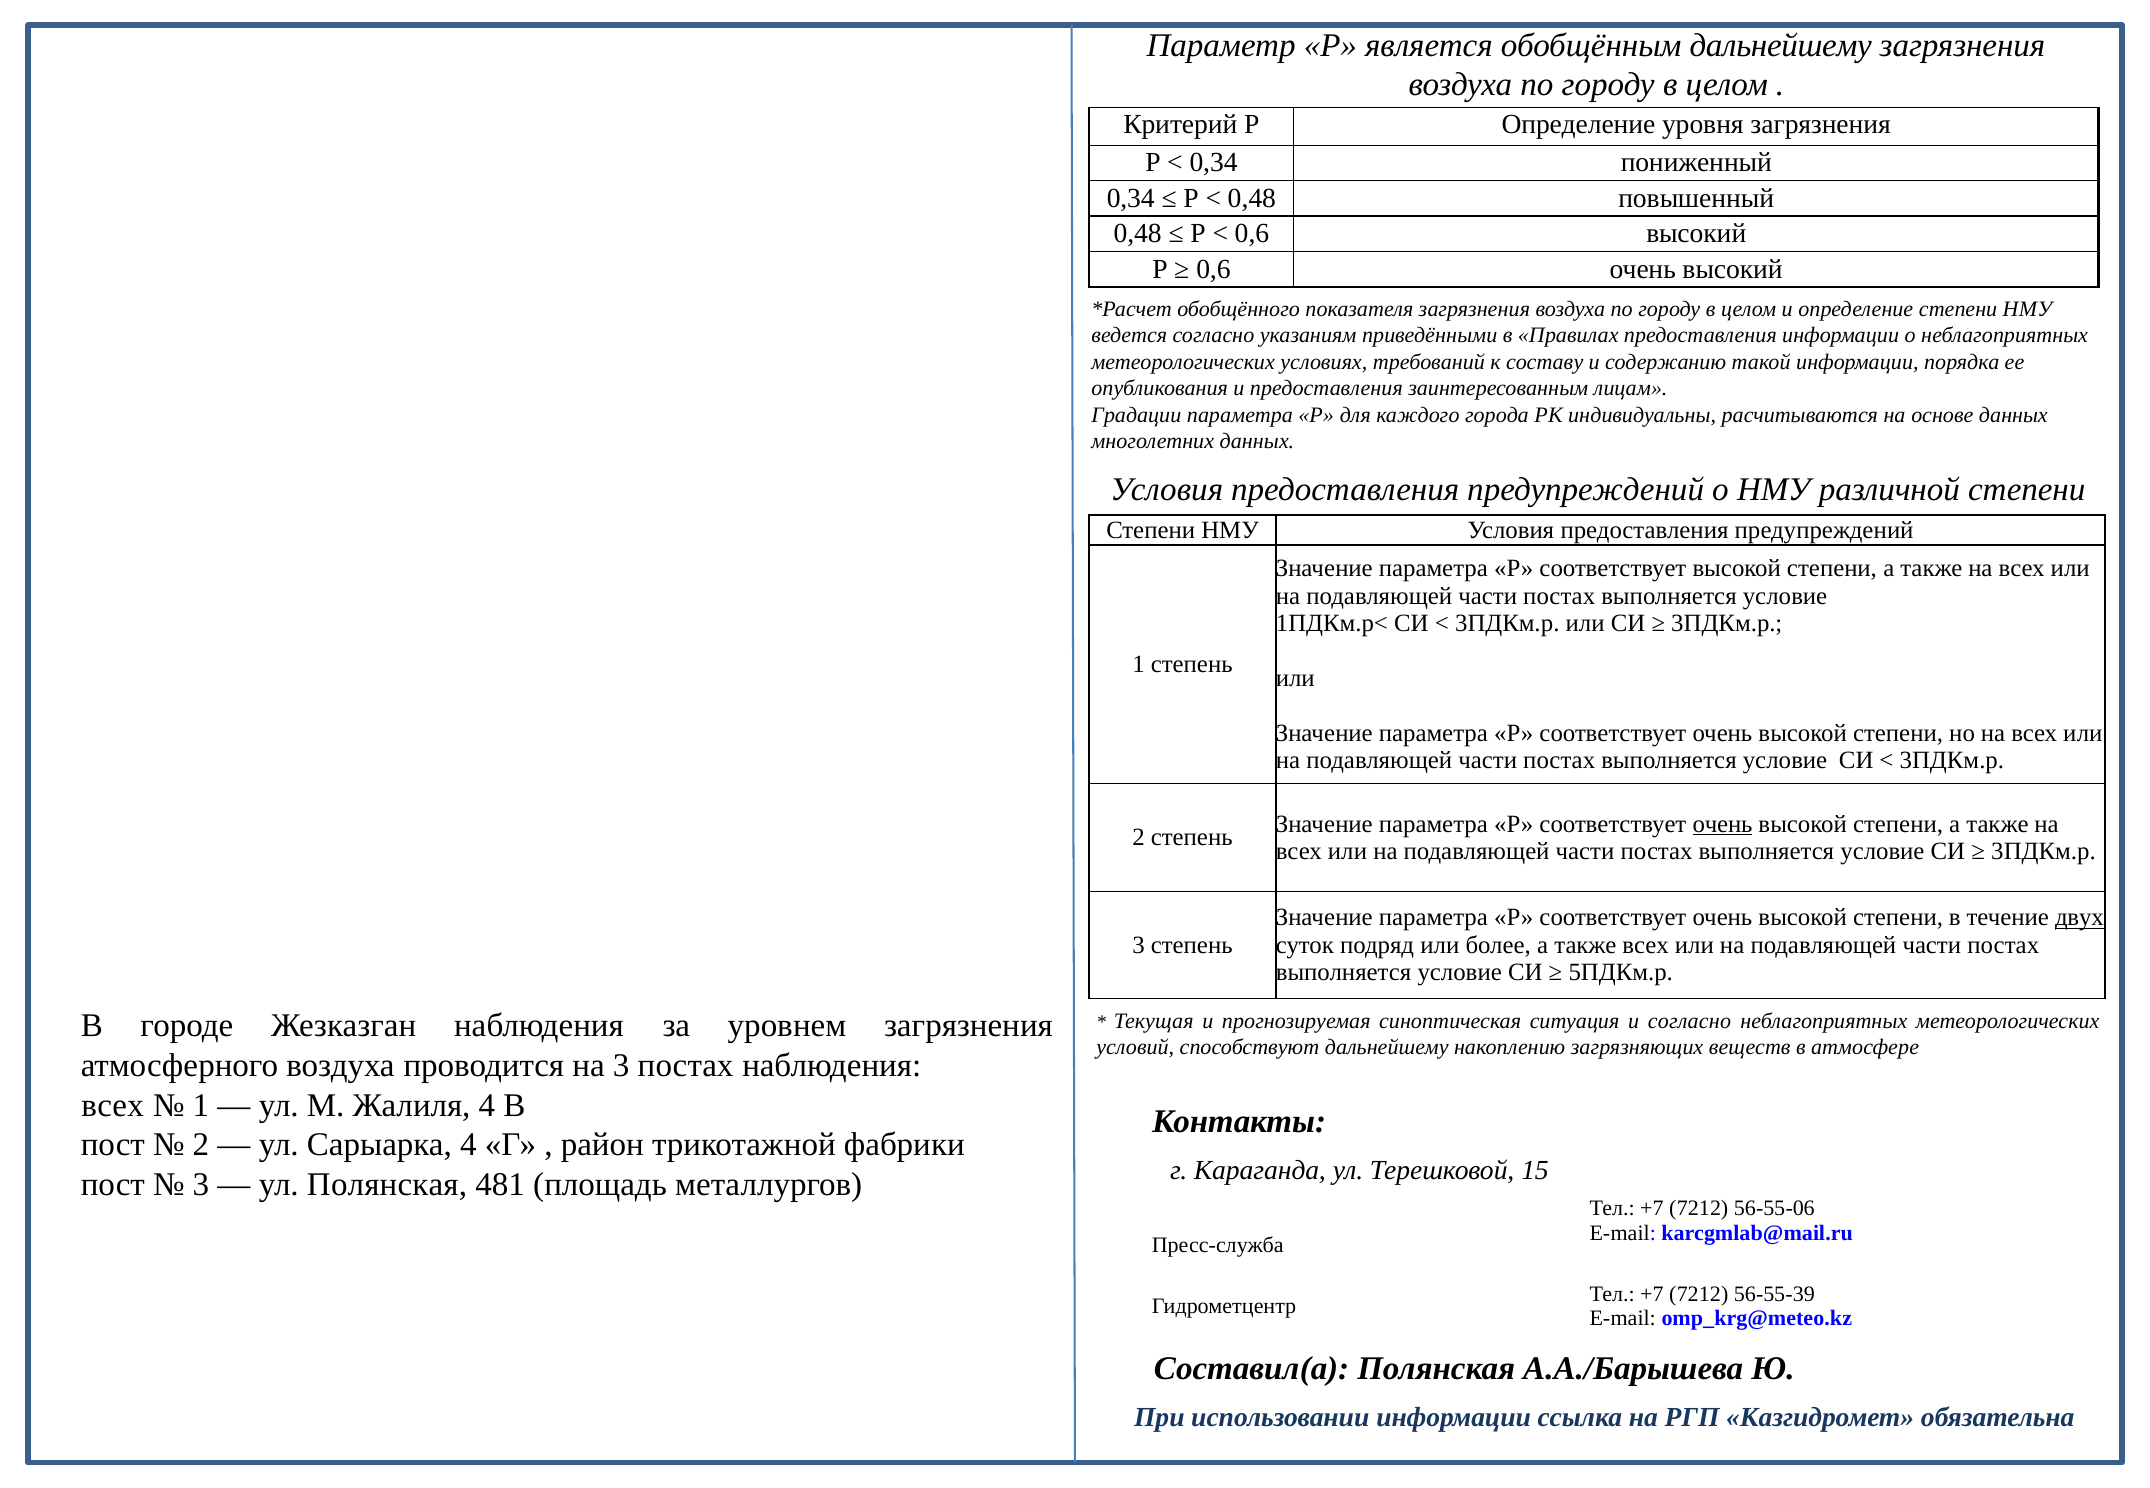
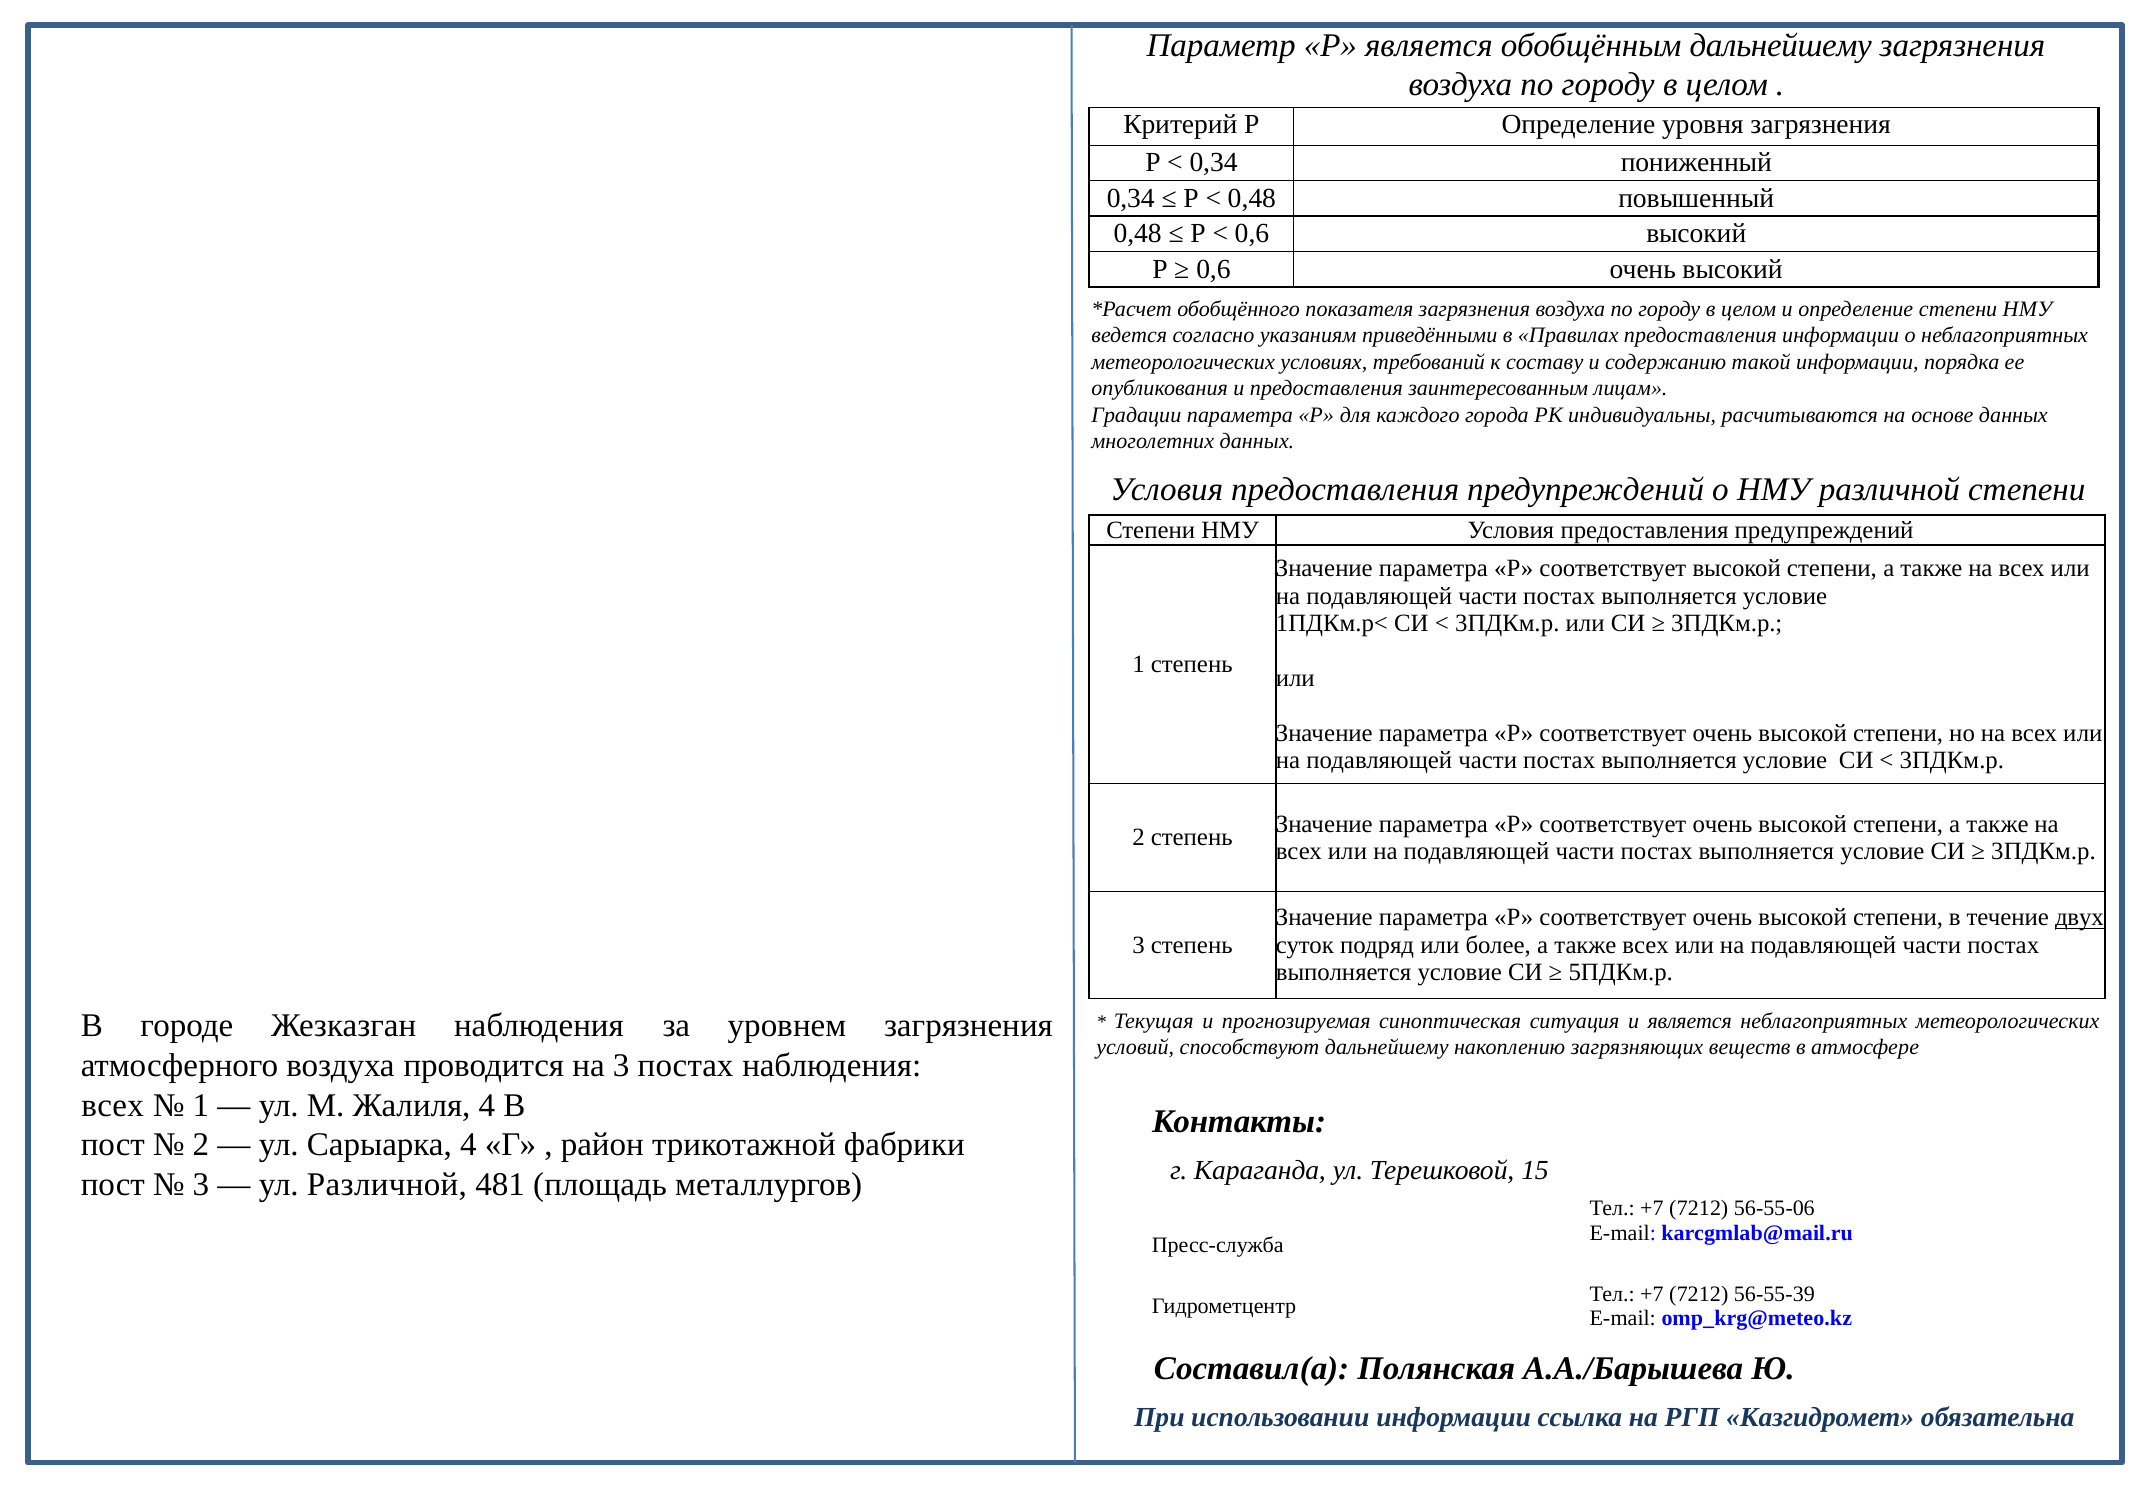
очень underline: present -> none (1723, 824)
и согласно: согласно -> является (1690, 1022)
ул Полянская: Полянская -> Различной (387, 1185)
